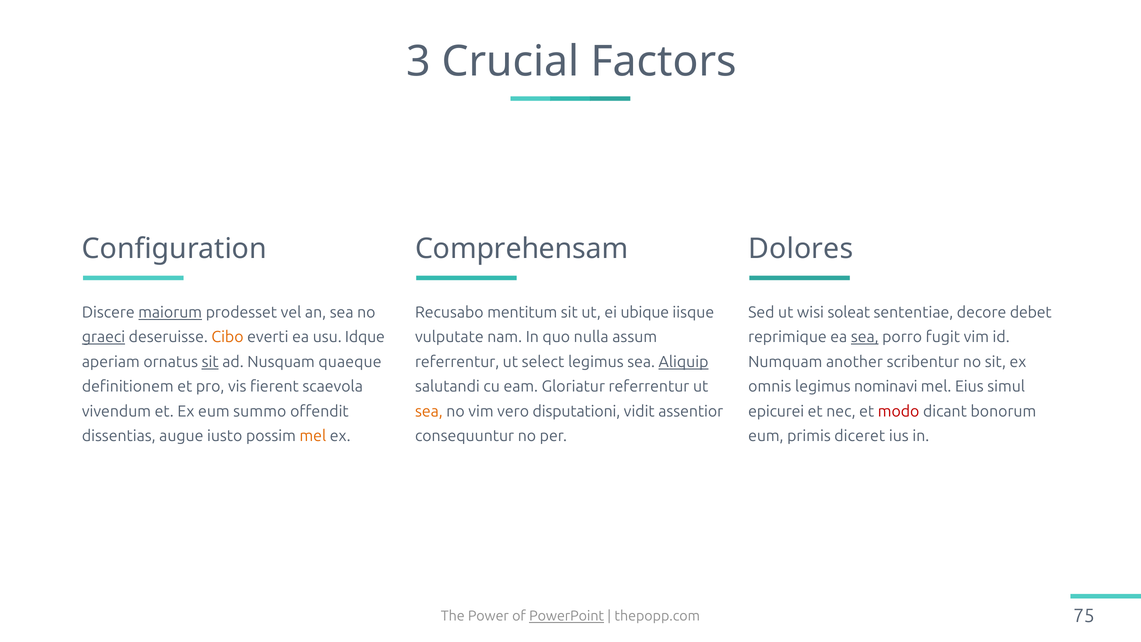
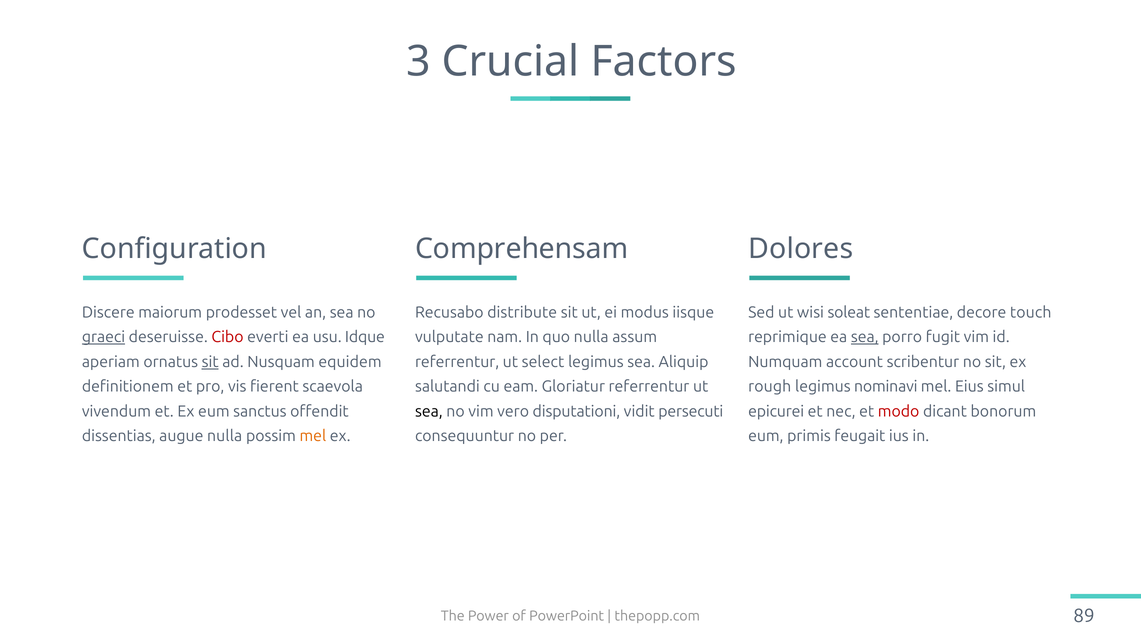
maiorum underline: present -> none (170, 312)
mentitum: mentitum -> distribute (522, 312)
ubique: ubique -> modus (645, 312)
debet: debet -> touch (1031, 312)
Cibo colour: orange -> red (227, 337)
quaeque: quaeque -> equidem (350, 362)
Aliquip underline: present -> none (684, 362)
another: another -> account (854, 362)
omnis: omnis -> rough (770, 387)
summo: summo -> sanctus (260, 411)
sea colour: orange -> black (429, 411)
assentior: assentior -> persecuti (691, 411)
augue iusto: iusto -> nulla (225, 436)
diceret: diceret -> feugait (860, 436)
PowerPoint underline: present -> none (567, 616)
75: 75 -> 89 (1084, 616)
